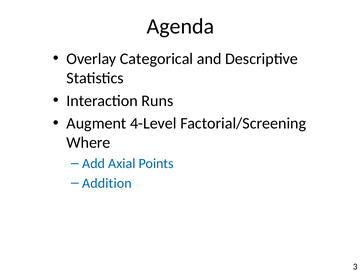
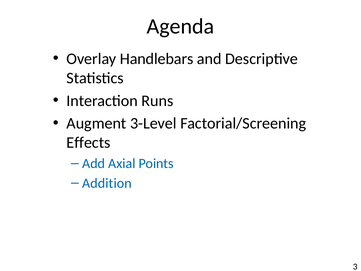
Categorical: Categorical -> Handlebars (157, 59)
4-Level: 4-Level -> 3-Level (153, 123)
Where: Where -> Effects (88, 143)
